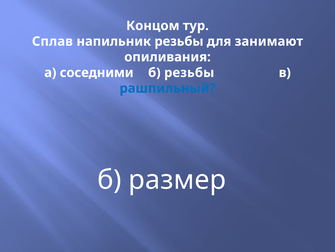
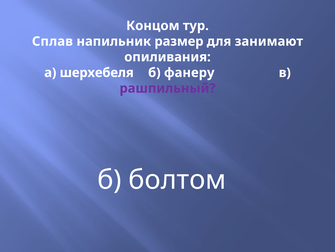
напильник резьбы: резьбы -> размер (179, 41)
соседними: соседними -> шерхебеля (97, 72)
б резьбы: резьбы -> фанеру (189, 72)
рашпильный colour: blue -> purple (168, 88)
размер: размер -> болтом (177, 179)
